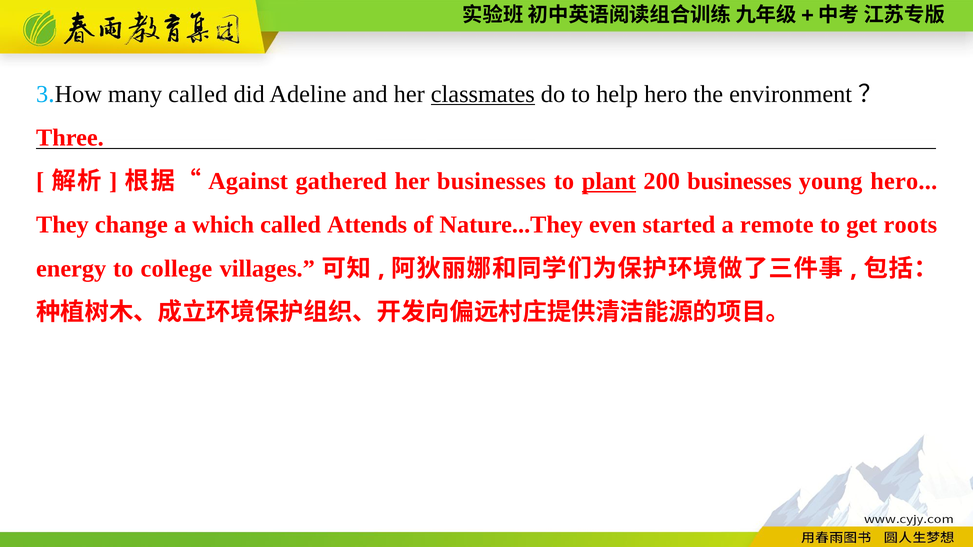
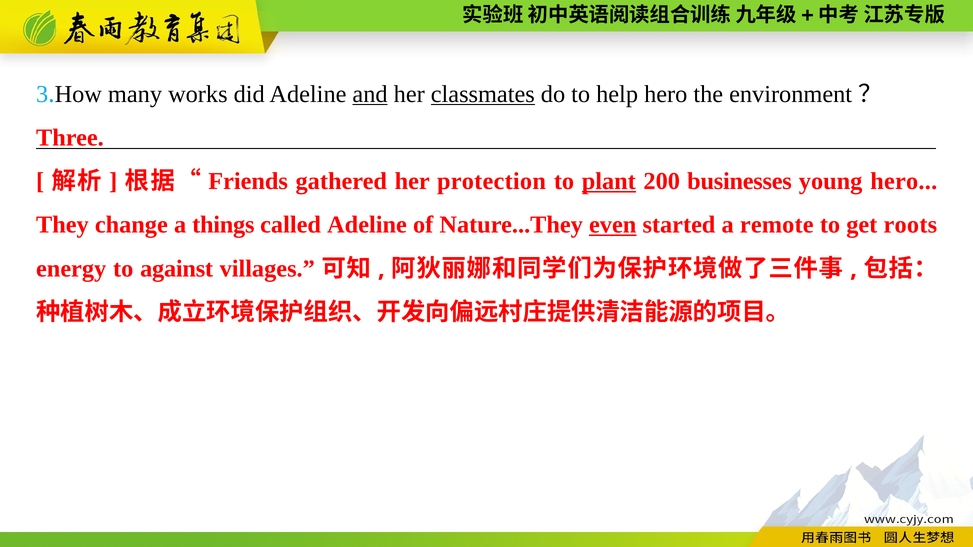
many called: called -> works (198, 94)
and underline: none -> present (370, 94)
Against: Against -> Friends (248, 181)
her businesses: businesses -> protection (491, 181)
which: which -> things (223, 225)
called Attends: Attends -> Adeline (367, 225)
even underline: none -> present (613, 225)
college: college -> against (177, 269)
